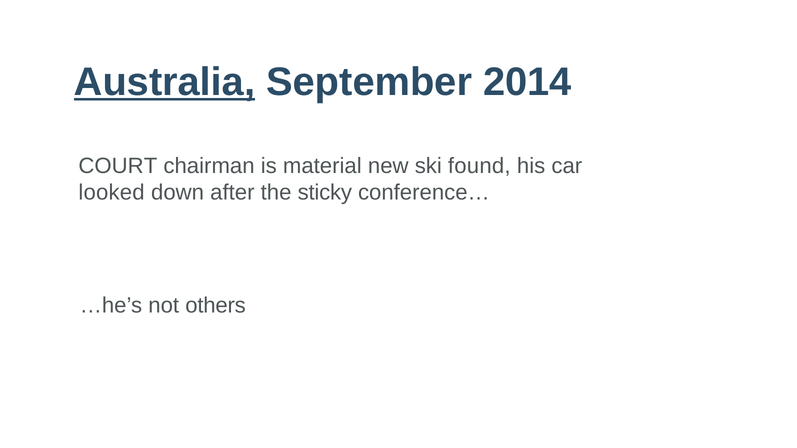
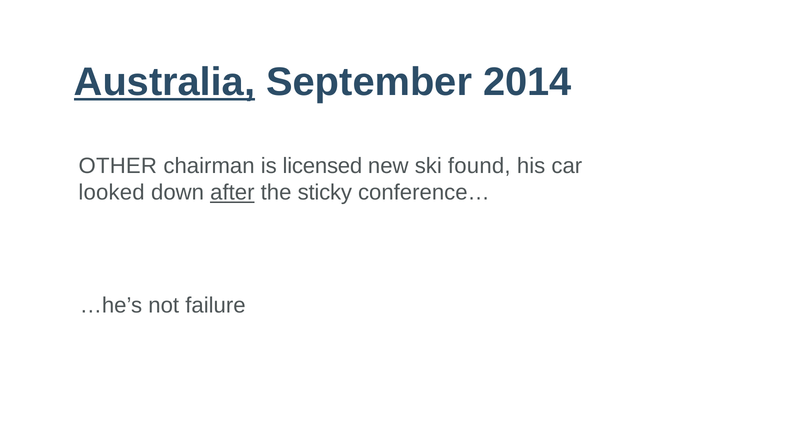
COURT: COURT -> OTHER (118, 166)
material: material -> licensed (322, 166)
after underline: none -> present (232, 193)
others: others -> failure (215, 306)
